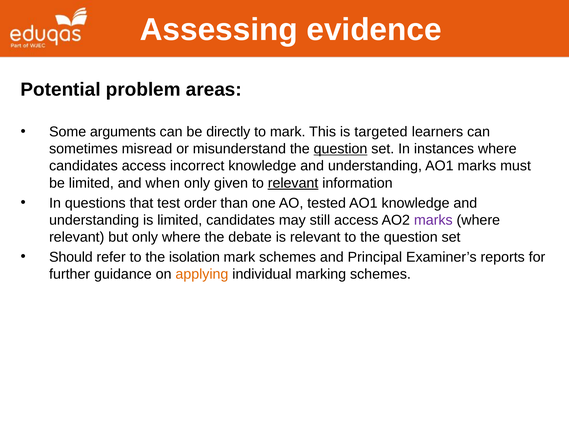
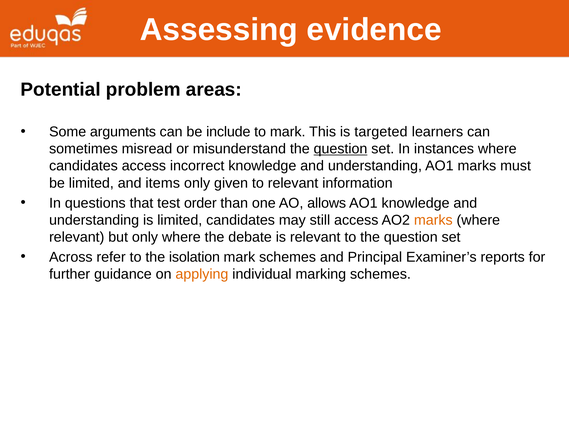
directly: directly -> include (228, 132)
when: when -> items (163, 183)
relevant underline: present -> none (293, 183)
tested: tested -> allows (327, 203)
marks colour: purple -> orange (433, 220)
Should: Should -> Across (71, 257)
